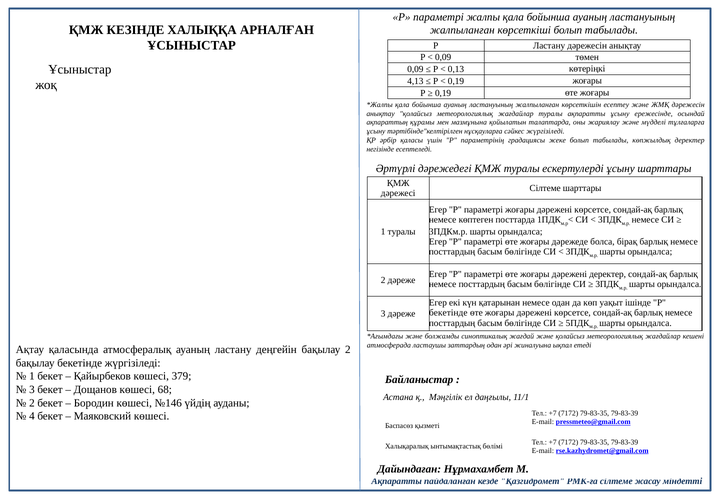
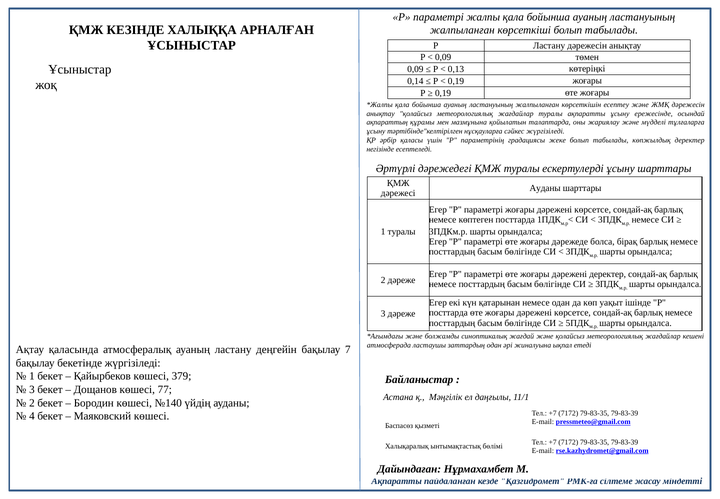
4,13: 4,13 -> 0,14 (415, 81)
Сілтеме: Сілтеме -> Ауданы (545, 188)
бекетінде: бекетінде -> посттарда (448, 312)
бақылау 2: 2 -> 7 (348, 349)
68: 68 -> 77 (165, 389)
№146: №146 -> №140 (168, 402)
